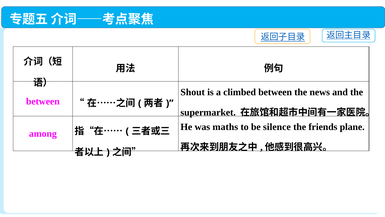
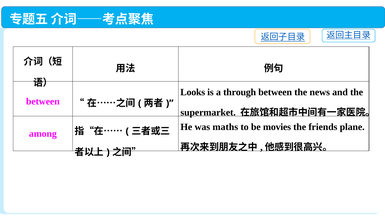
Shout: Shout -> Looks (193, 92)
climbed: climbed -> through (240, 92)
silence: silence -> movies (277, 127)
